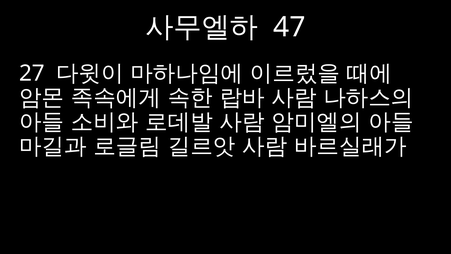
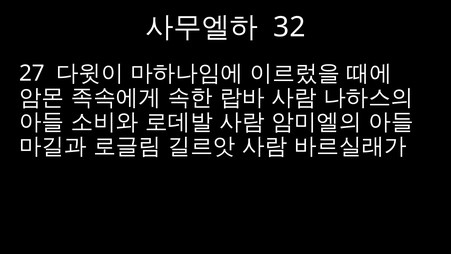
47: 47 -> 32 (289, 27)
